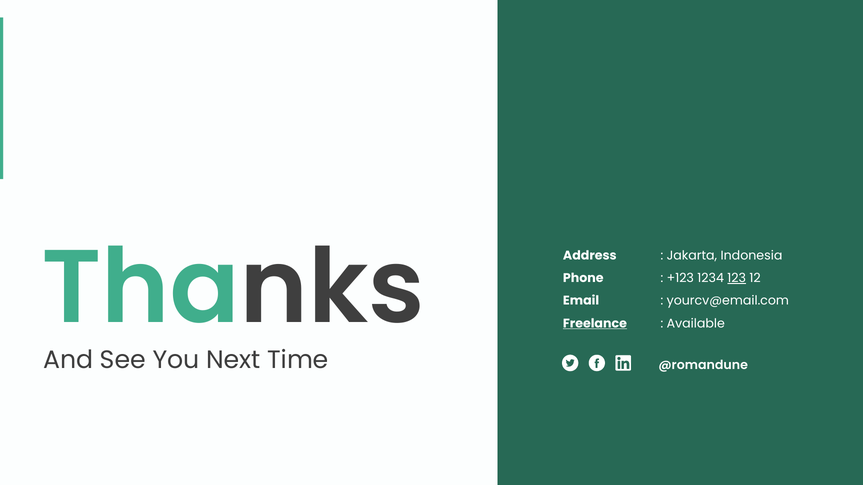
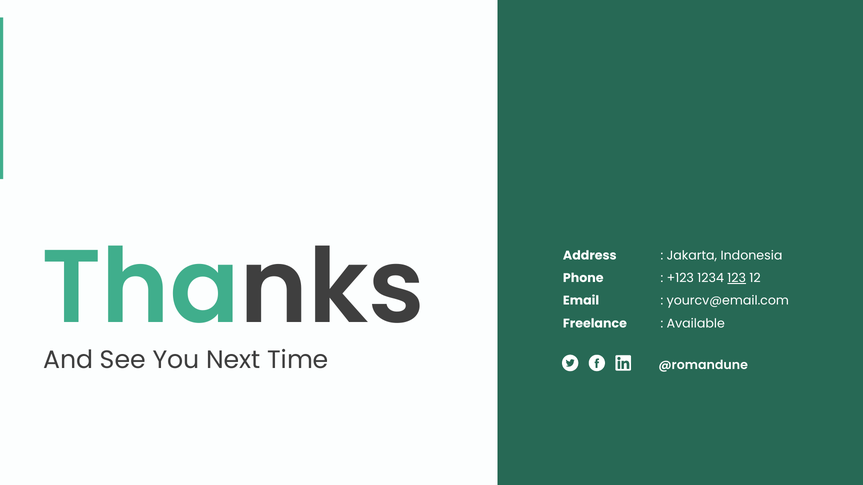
Freelance underline: present -> none (595, 324)
